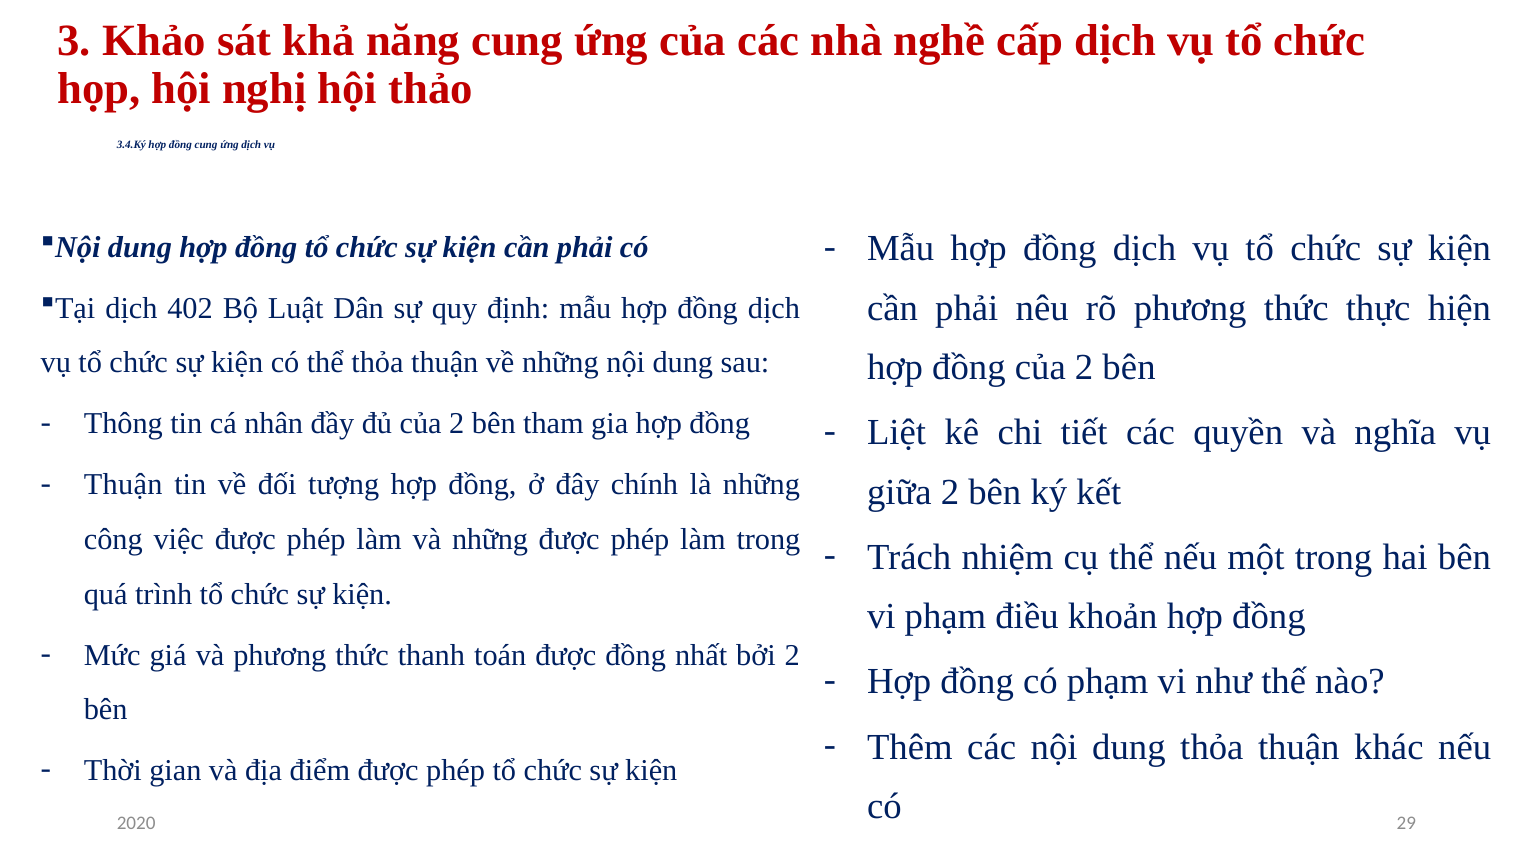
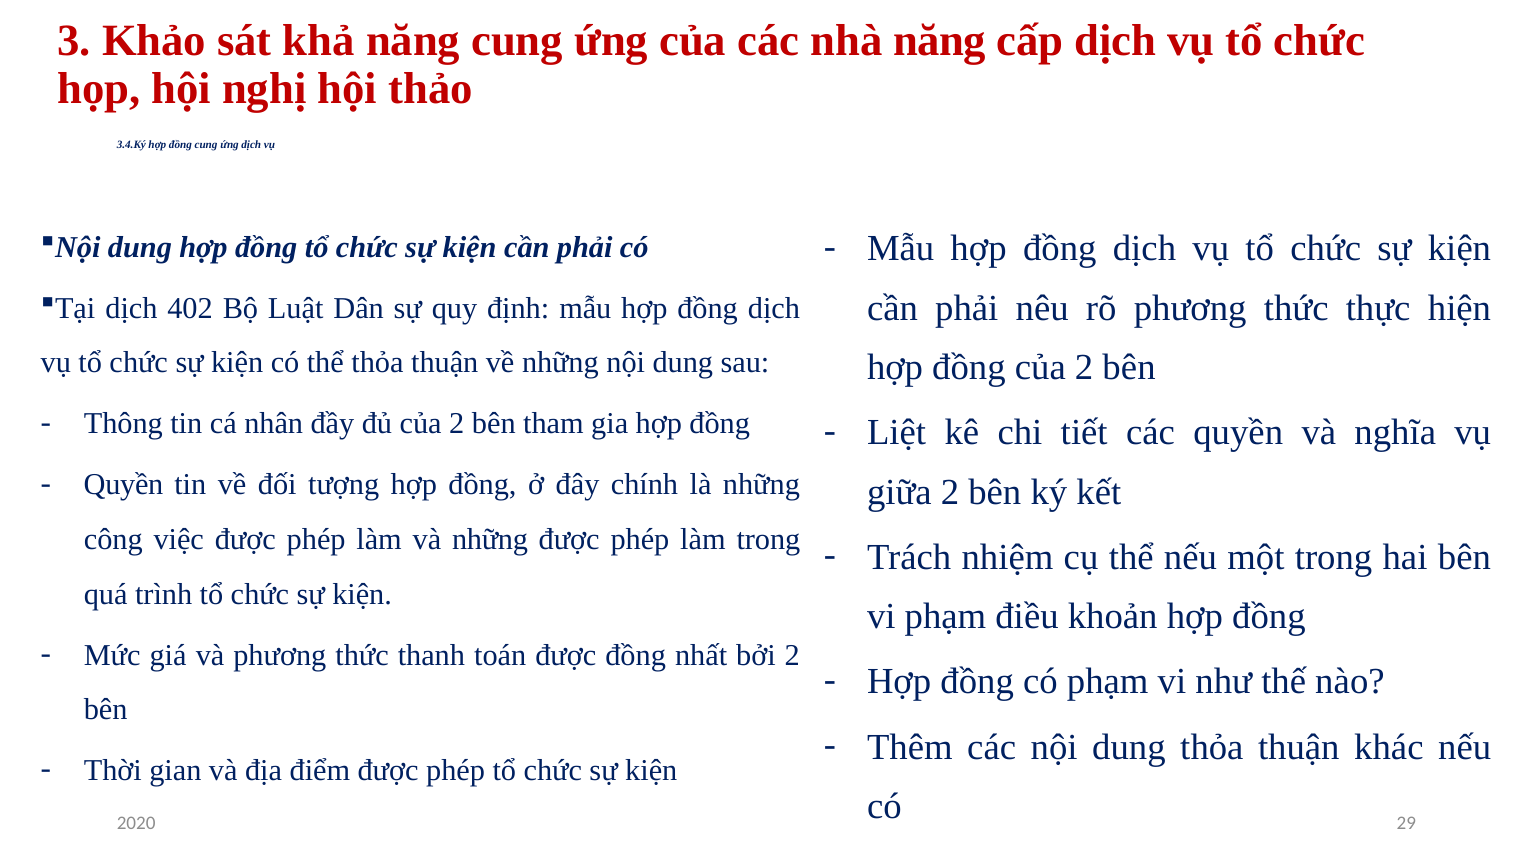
nhà nghề: nghề -> năng (940, 40)
Thuận: Thuận -> Quyền (124, 485)
